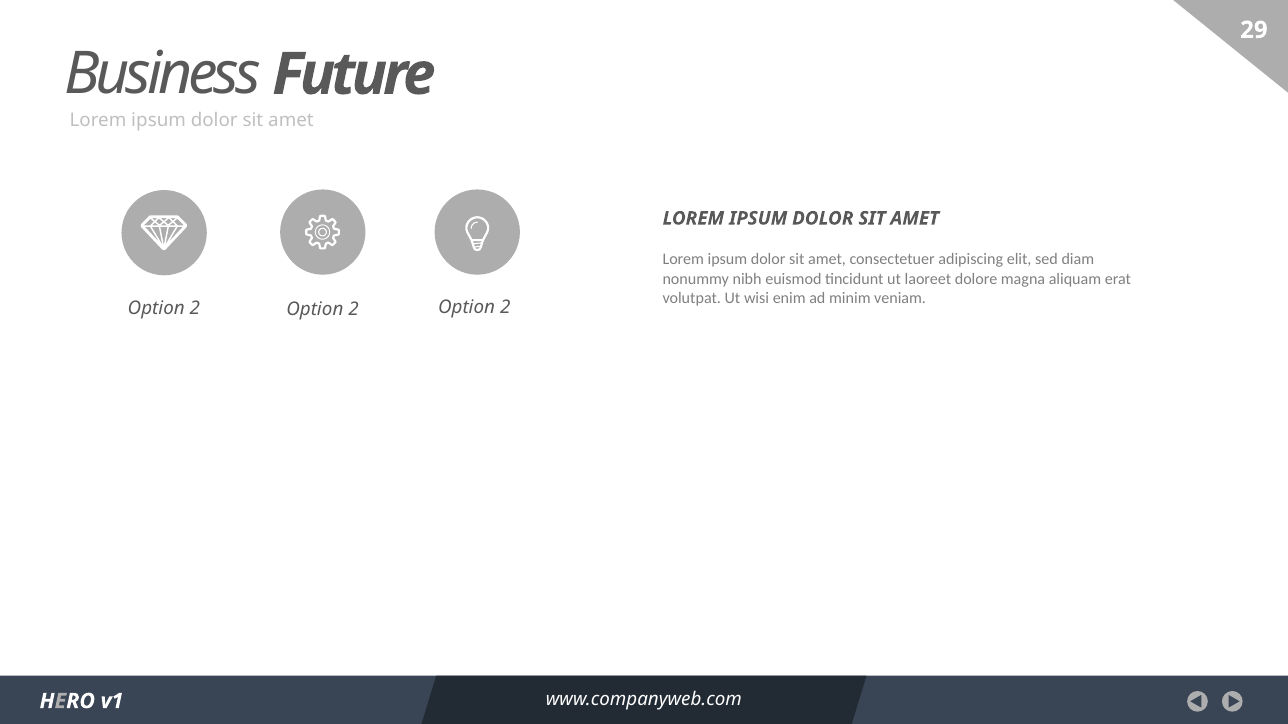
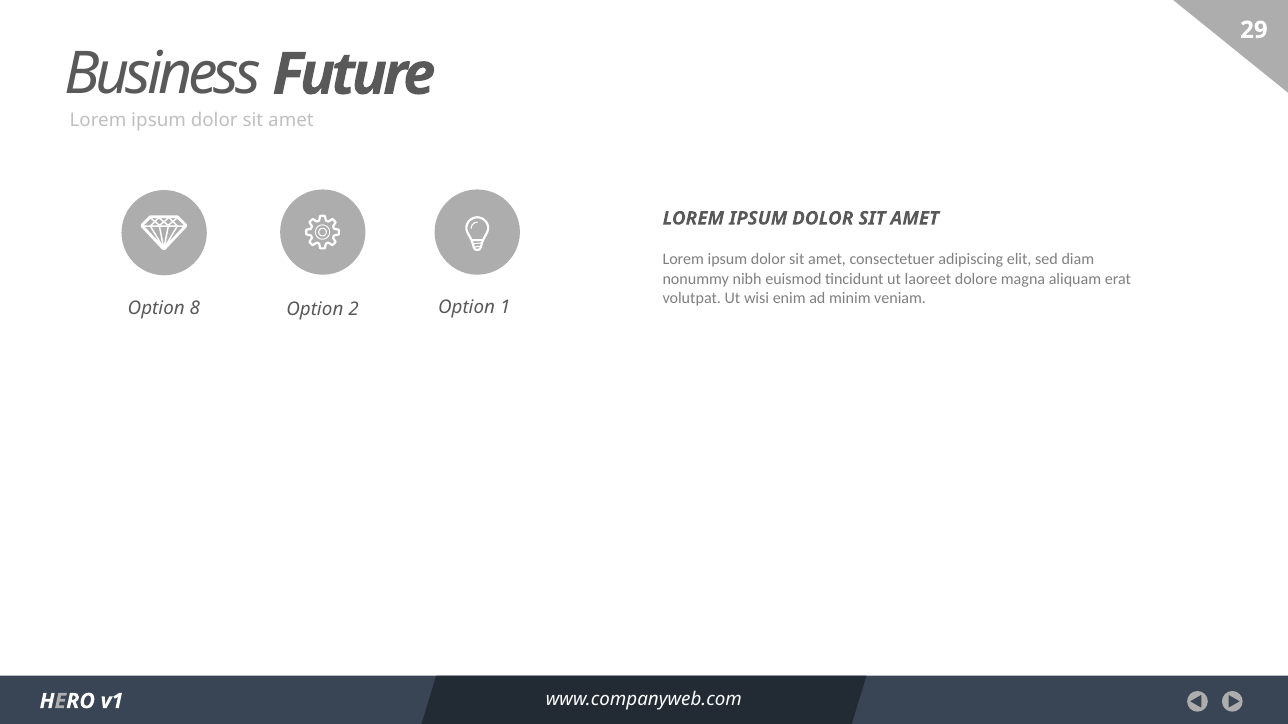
2: 2 -> 8 (195, 308)
2: 2 -> 1 (505, 308)
